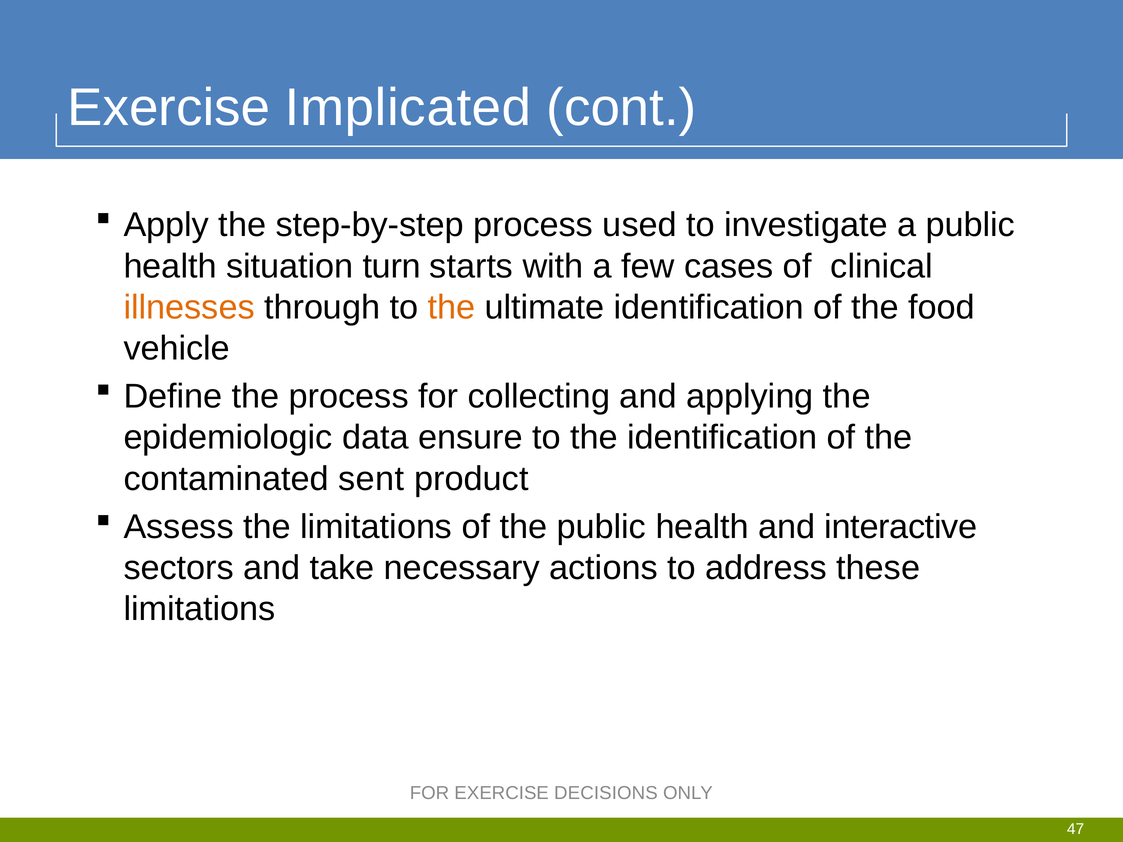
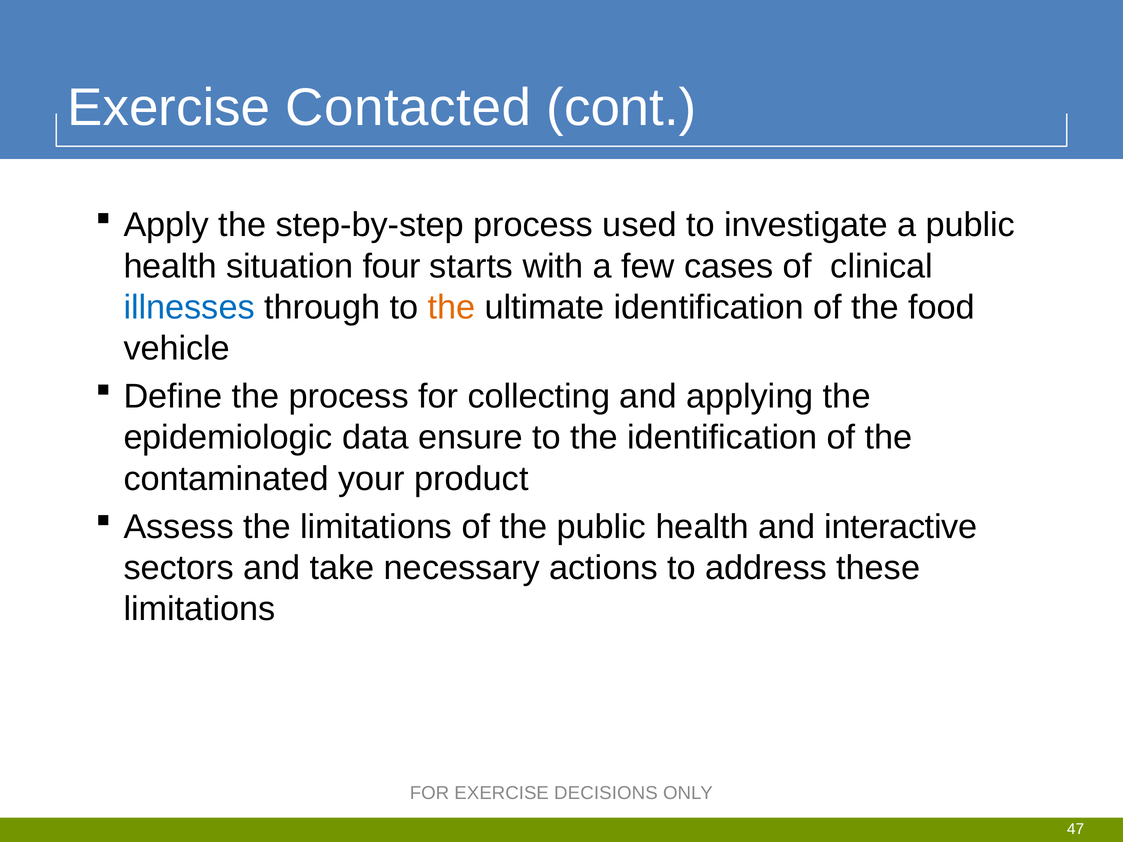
Implicated: Implicated -> Contacted (408, 108)
turn: turn -> four (392, 266)
illnesses colour: orange -> blue (189, 307)
sent: sent -> your (372, 479)
